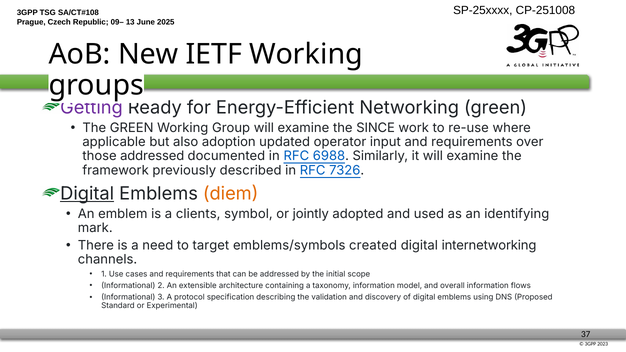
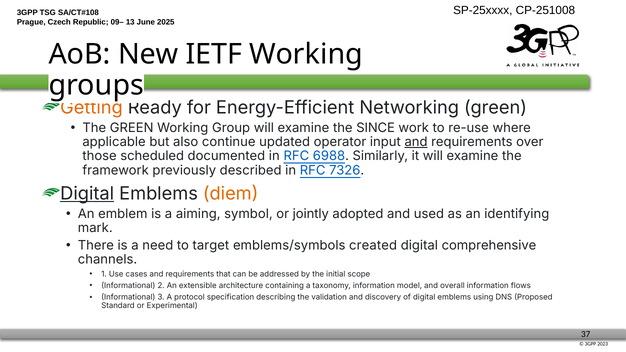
Getting colour: purple -> orange (91, 108)
adoption: adoption -> continue (229, 142)
and underline: none -> present (416, 142)
those addressed: addressed -> scheduled (152, 156)
clients: clients -> aiming (198, 214)
internetworking: internetworking -> comprehensive (489, 245)
